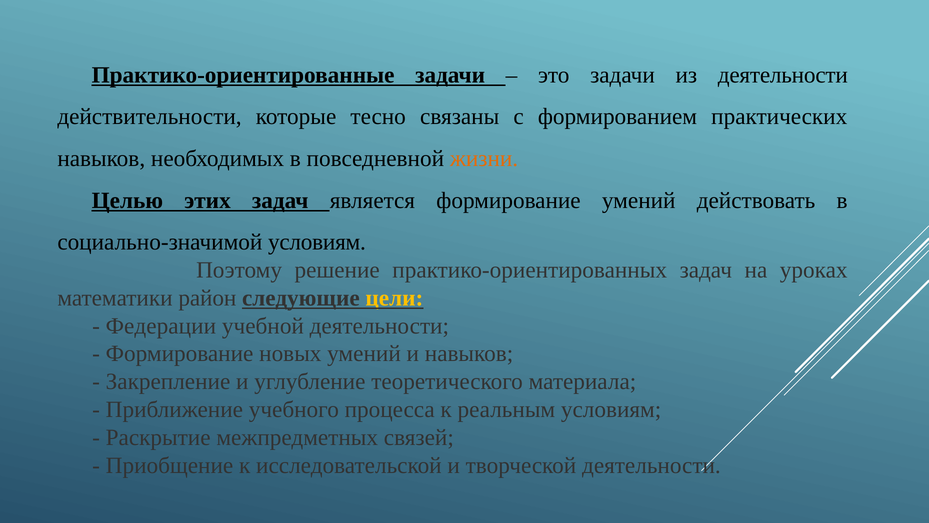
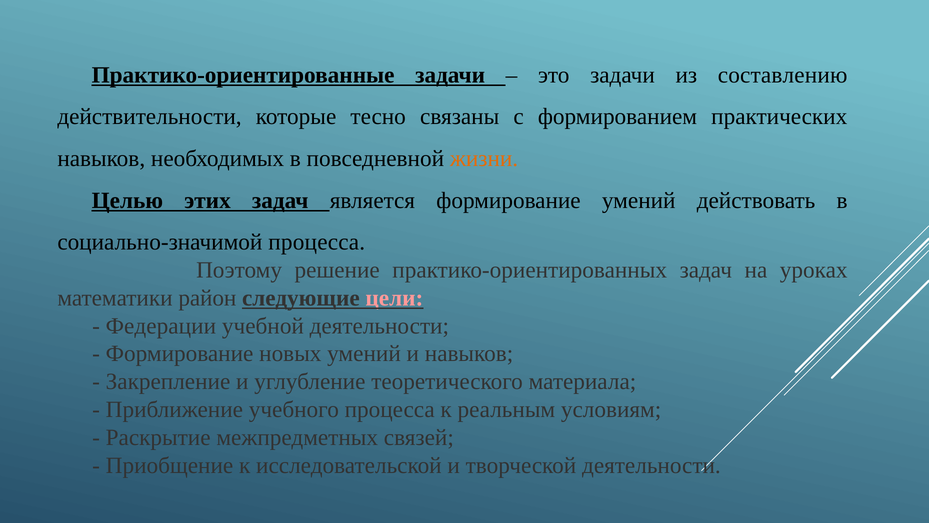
из деятельности: деятельности -> составлению (783, 75)
социально-значимой условиям: условиям -> процесса (317, 242)
цели colour: yellow -> pink (394, 298)
